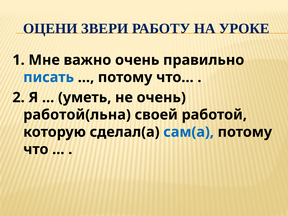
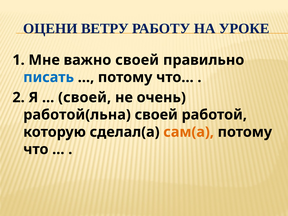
ЗВЕРИ: ЗВЕРИ -> ВЕТРУ (105, 29)
важно очень: очень -> своей (137, 60)
уметь: уметь -> своей (85, 97)
сам(а colour: blue -> orange (189, 132)
